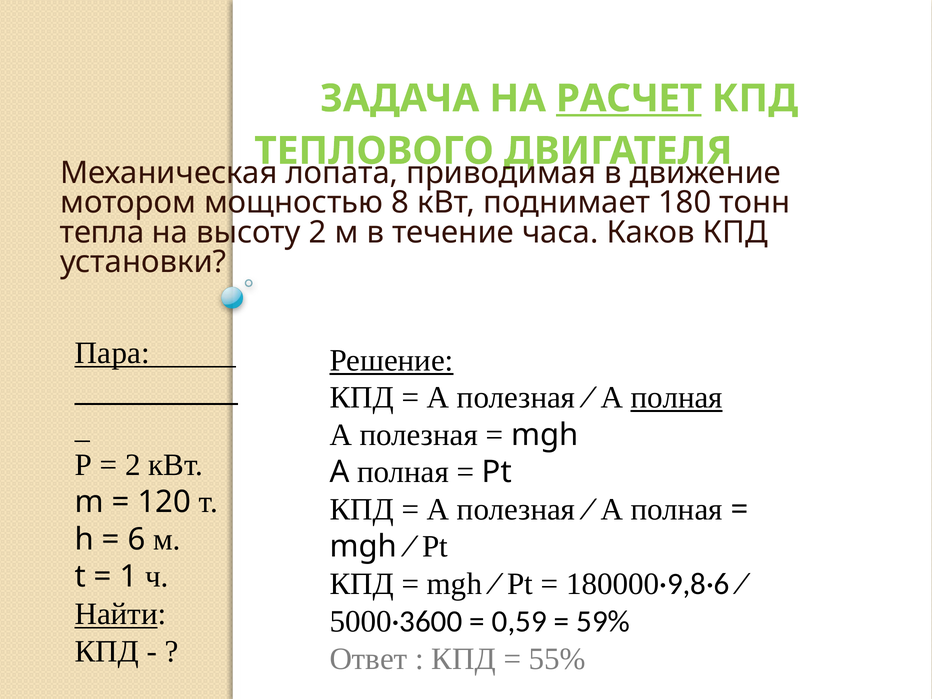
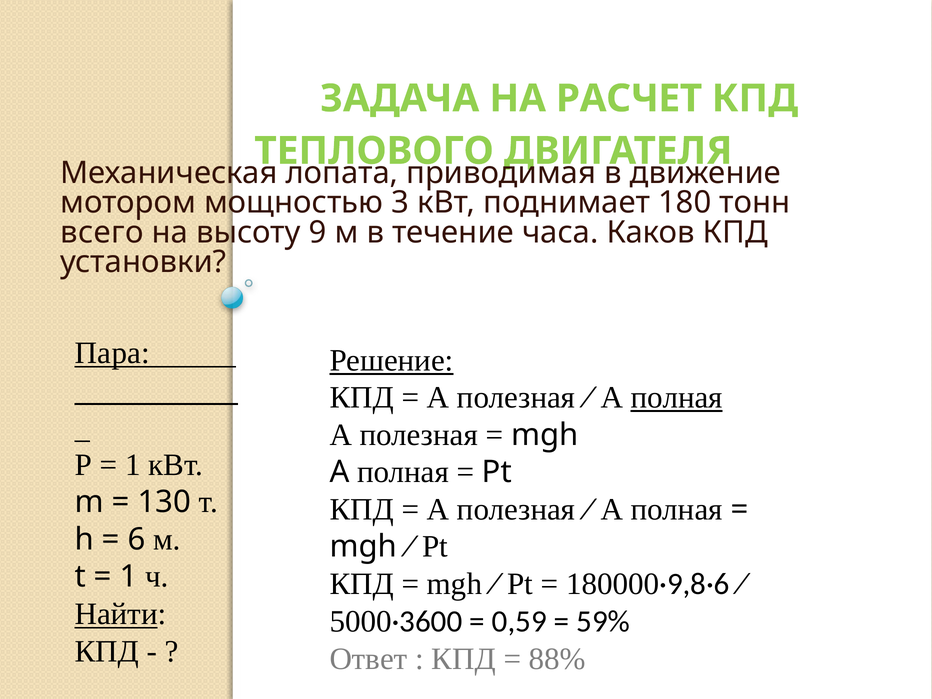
РАСЧЕТ underline: present -> none (629, 99)
8: 8 -> 3 (400, 203)
тепла: тепла -> всего (102, 232)
высоту 2: 2 -> 9 (318, 232)
2: 2 -> 1 (133, 465)
120: 120 -> 130 (164, 502)
55%: 55% -> 88% (557, 659)
